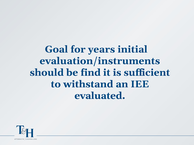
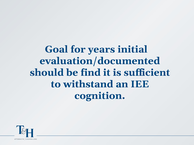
evaluation/instruments: evaluation/instruments -> evaluation/documented (100, 61)
evaluated: evaluated -> cognition (100, 96)
